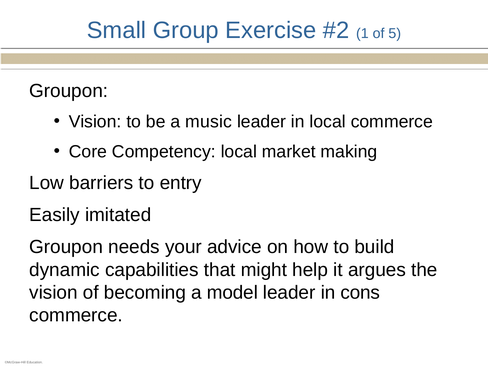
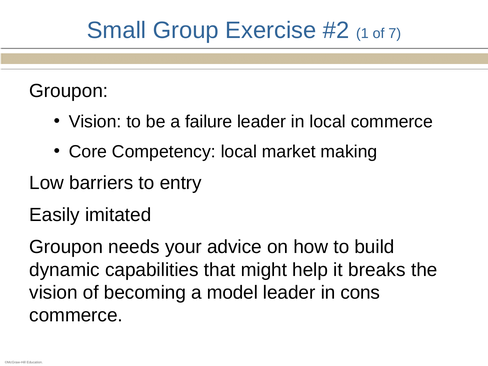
5: 5 -> 7 (395, 34)
music: music -> failure (209, 122)
argues: argues -> breaks (377, 270)
